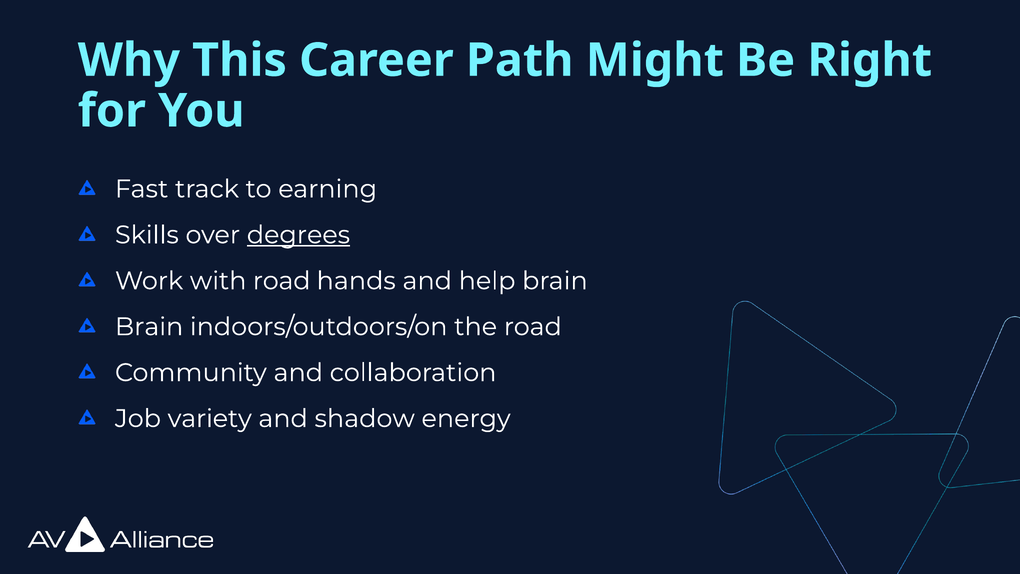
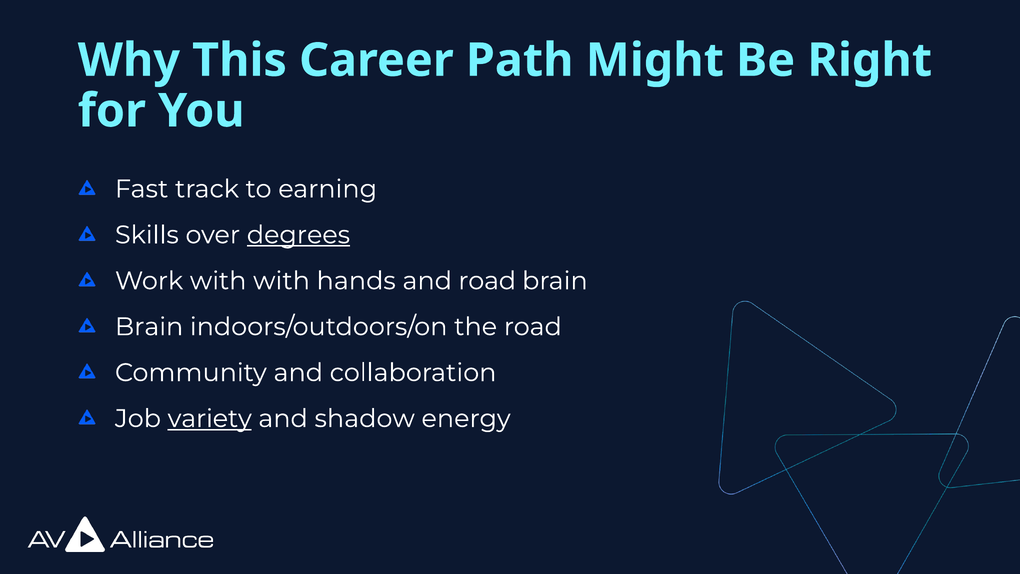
with road: road -> with (282, 281)
and help: help -> road (487, 281)
variety underline: none -> present (210, 418)
